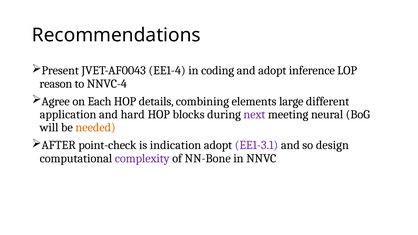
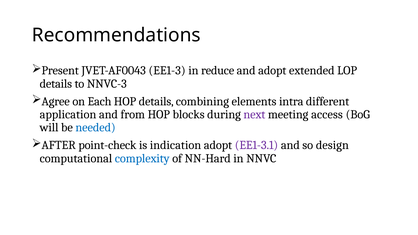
EE1-4: EE1-4 -> EE1-3 (167, 71)
coding: coding -> reduce (218, 71)
inference: inference -> extended (312, 71)
reason: reason -> details (56, 84)
NNVC-4: NNVC-4 -> NNVC-3 (107, 84)
large: large -> intra (291, 101)
hard: hard -> from (133, 115)
neural: neural -> access (327, 115)
needed colour: orange -> blue (96, 128)
complexity colour: purple -> blue (142, 158)
NN-Bone: NN-Bone -> NN-Hard (208, 158)
